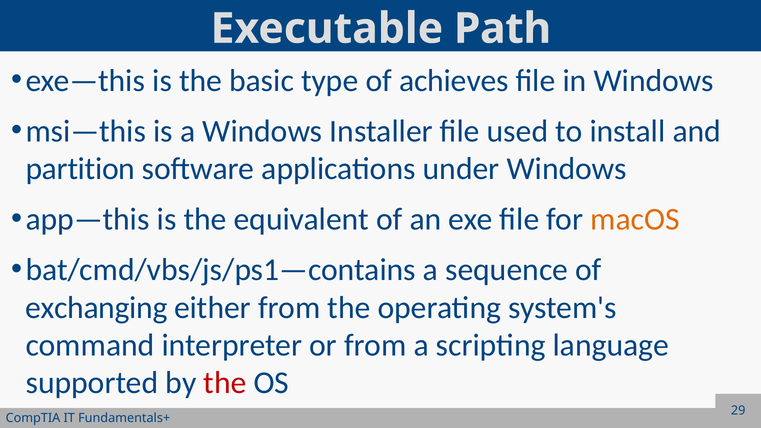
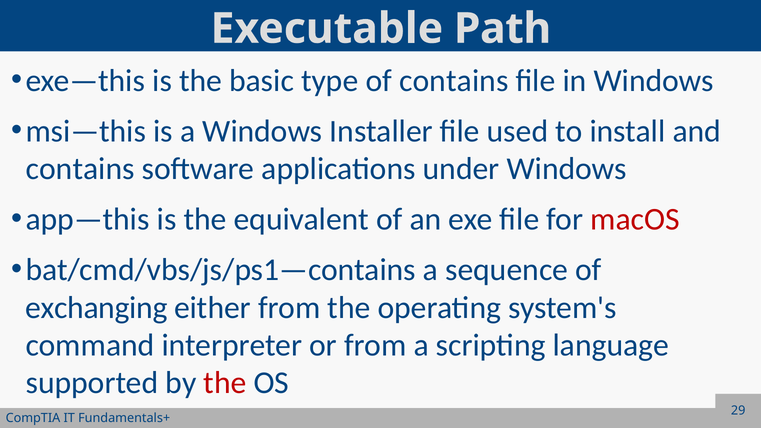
of achieves: achieves -> contains (454, 81)
partition: partition -> contains (80, 169)
macOS colour: orange -> red (635, 219)
